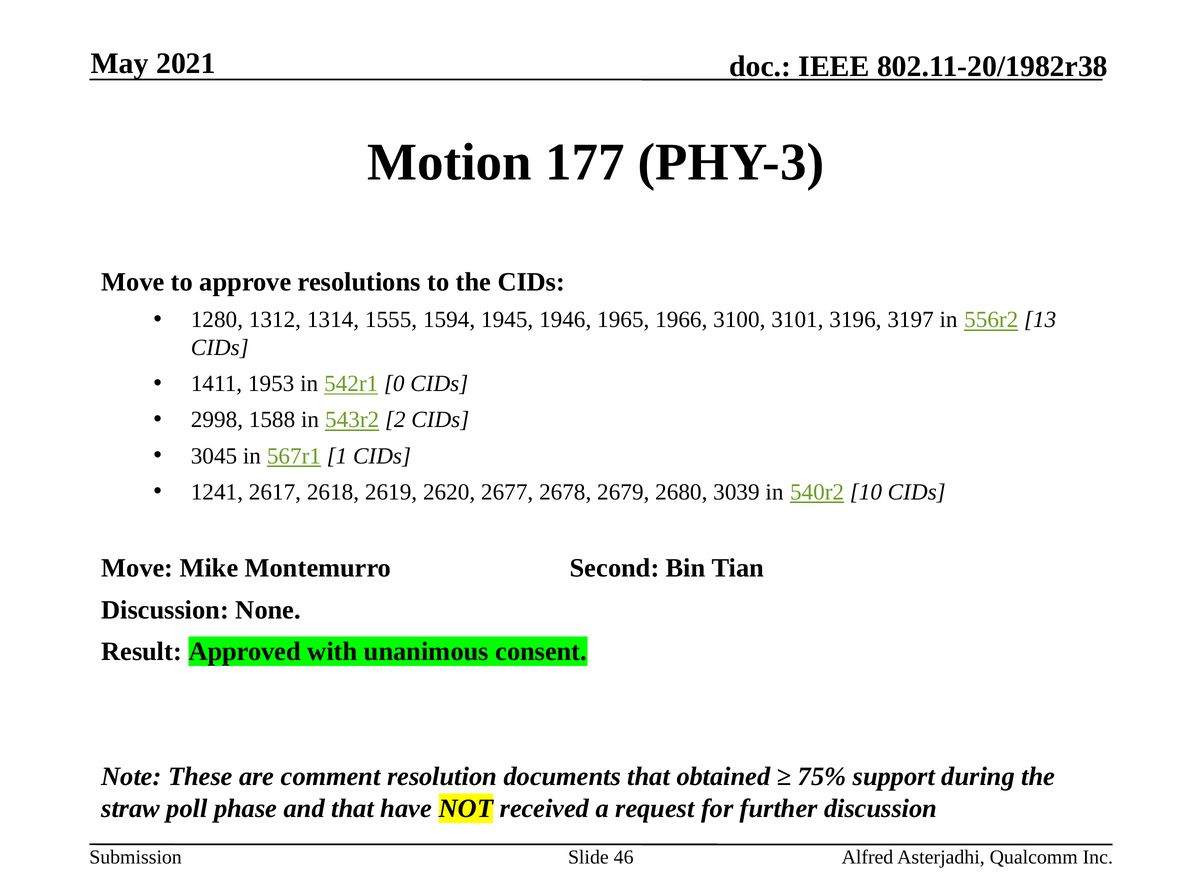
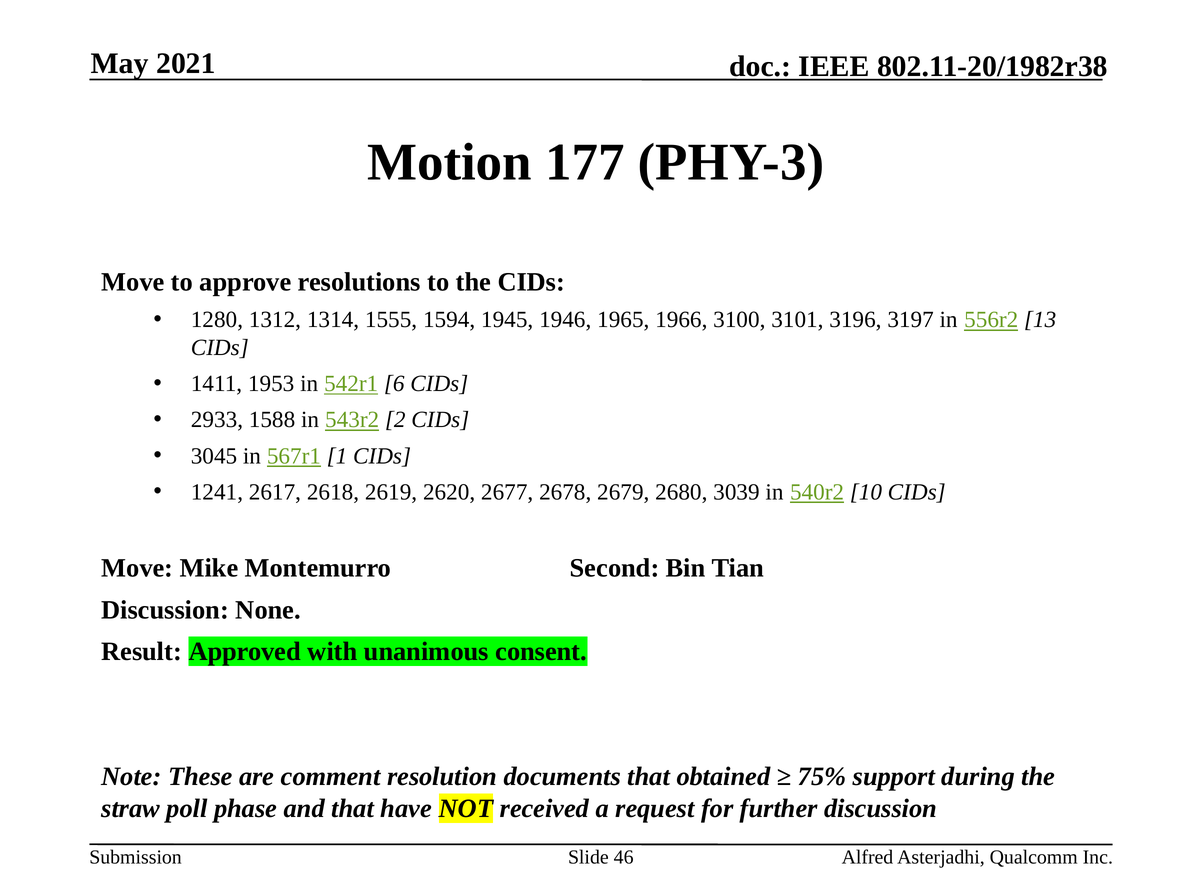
0: 0 -> 6 (394, 384)
2998: 2998 -> 2933 (217, 420)
